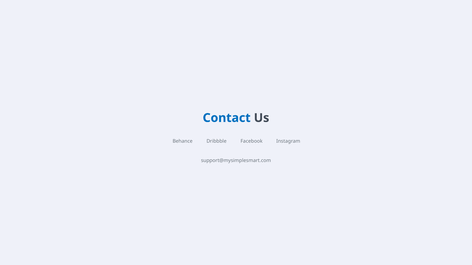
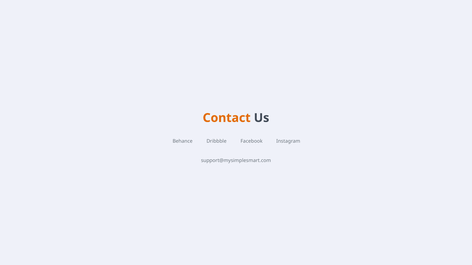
Contact colour: blue -> orange (227, 118)
